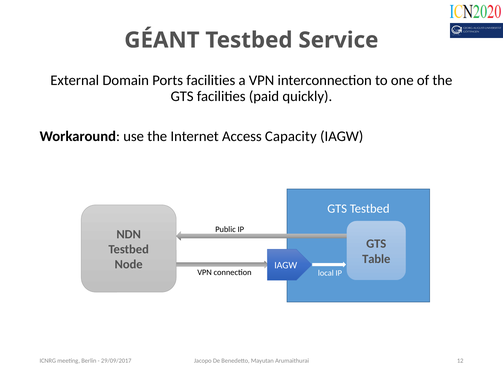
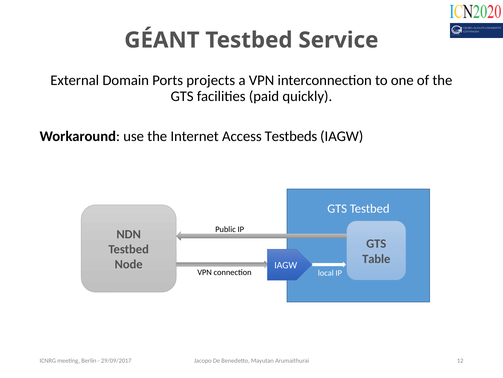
Ports facilities: facilities -> projects (211, 80)
Capacity: Capacity -> Testbeds (291, 136)
